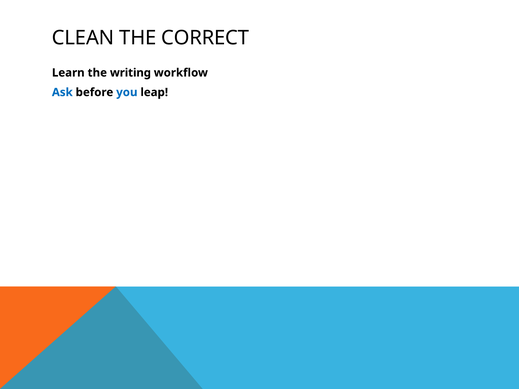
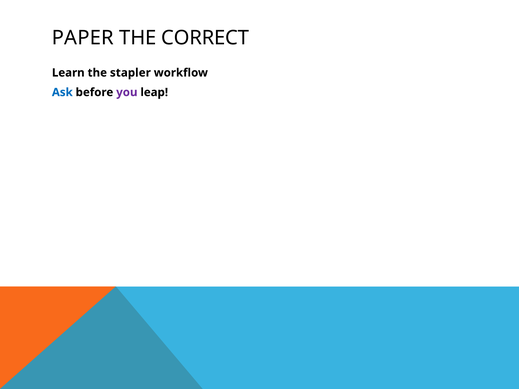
CLEAN: CLEAN -> PAPER (83, 38)
writing: writing -> stapler (130, 73)
you colour: blue -> purple (127, 92)
